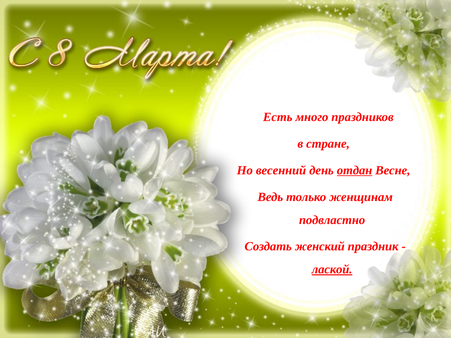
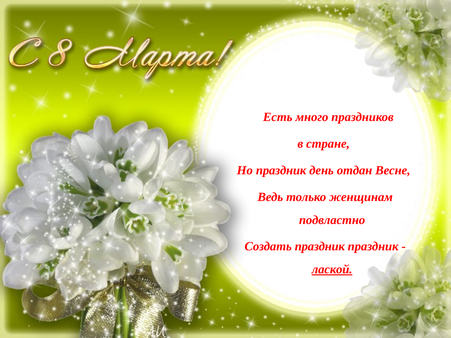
Но весенний: весенний -> праздник (281, 170)
отдан underline: present -> none (355, 170)
Создать женский: женский -> праздник (320, 247)
